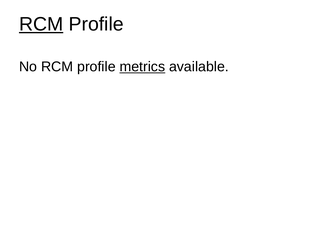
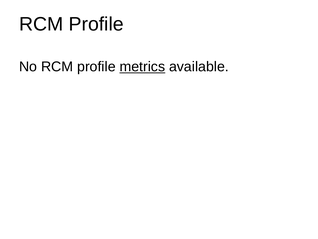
RCM underline: present -> none (41, 24)
